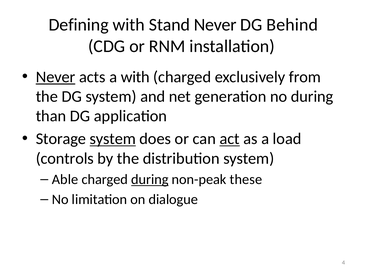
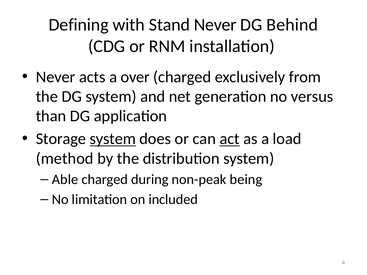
Never underline: present -> none (56, 77)
a with: with -> over (135, 77)
no during: during -> versus (312, 97)
controls: controls -> method (65, 159)
during underline: present -> none (150, 180)
these: these -> being (246, 180)
dialogue: dialogue -> included (173, 200)
